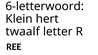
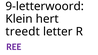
6-letterwoord: 6-letterwoord -> 9-letterwoord (45, 6)
twaalf: twaalf -> treedt (23, 32)
REE colour: black -> purple (14, 47)
